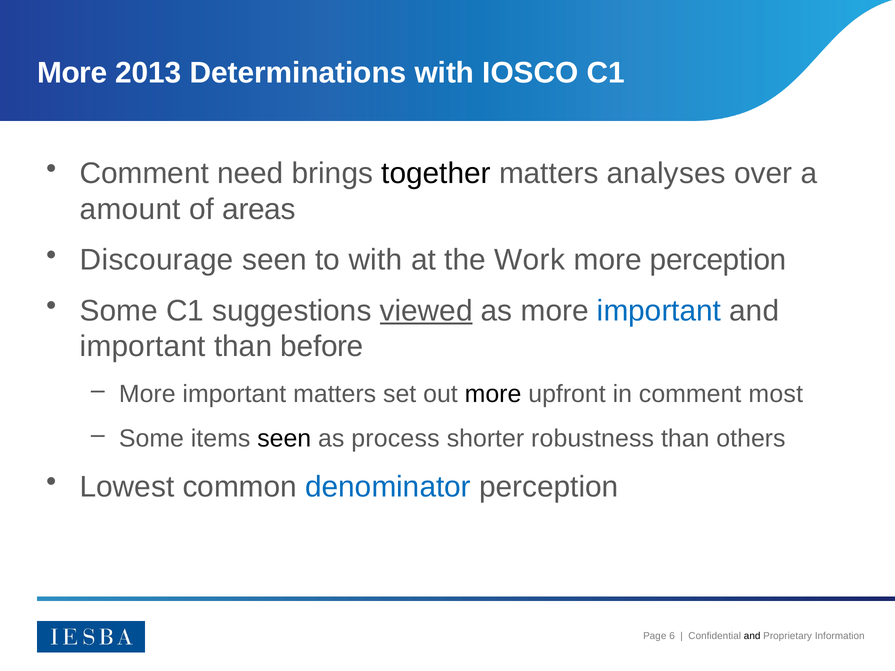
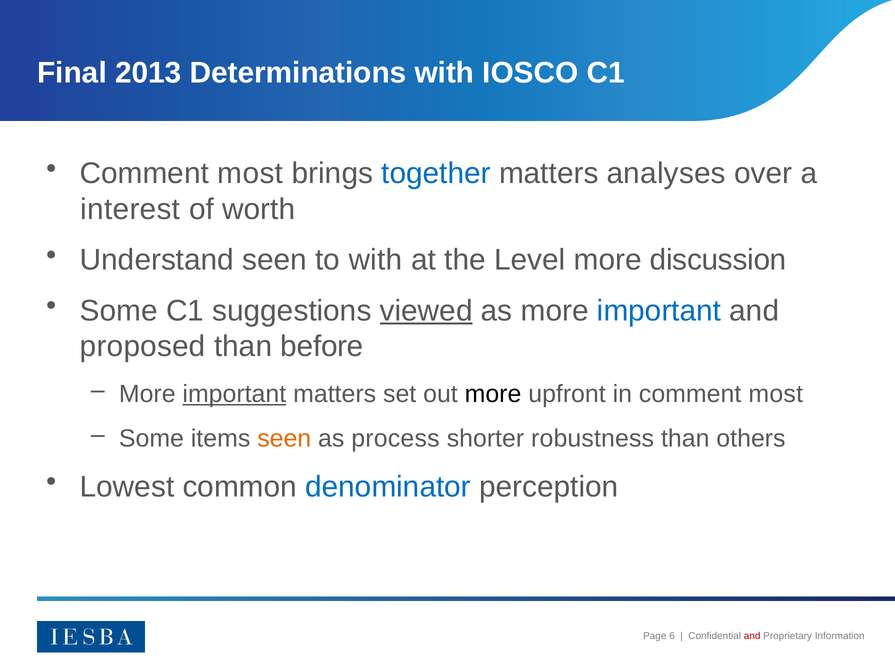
More: More -> Final (72, 73)
need: need -> most (250, 174)
together colour: black -> blue (436, 174)
amount: amount -> interest (130, 209)
areas: areas -> worth (259, 209)
Discourage: Discourage -> Understand (157, 260)
Work: Work -> Level (530, 260)
more perception: perception -> discussion (718, 260)
important: important -> proposed (143, 347)
important underline: none -> present (234, 394)
seen colour: black -> orange (284, 439)
and colour: black -> red (752, 636)
